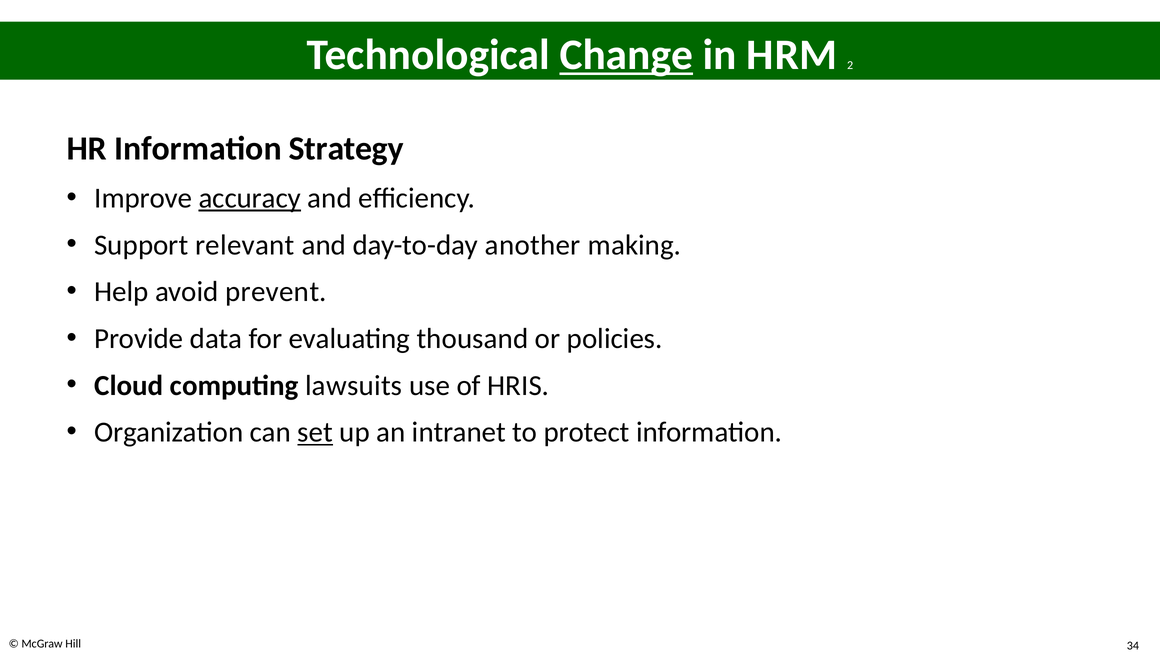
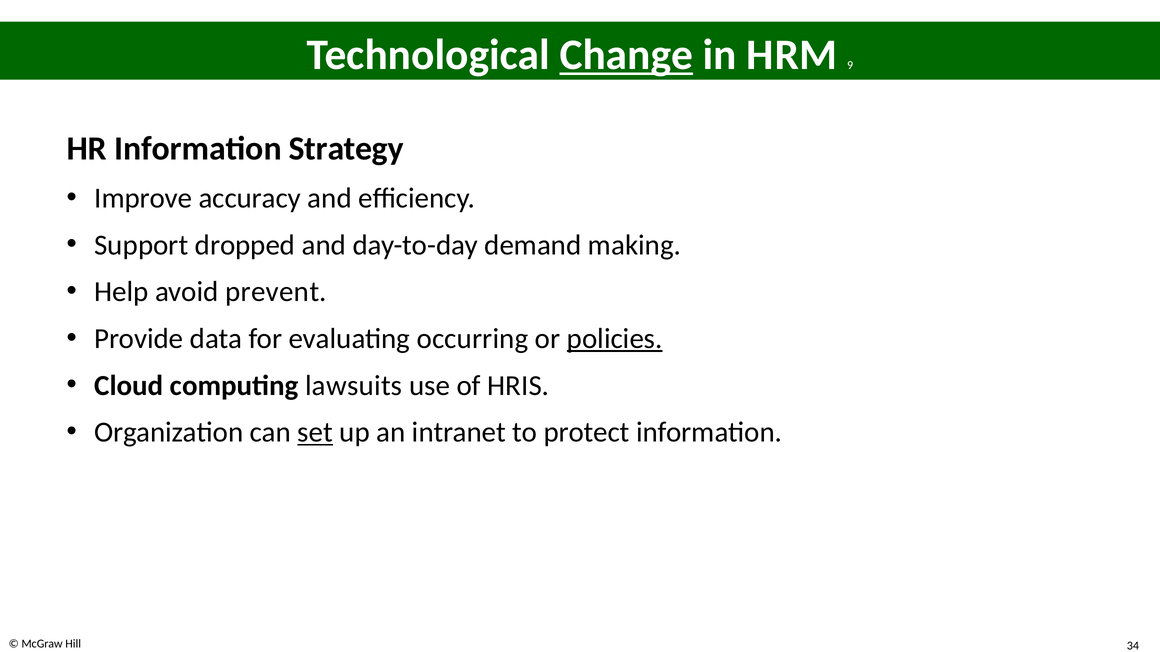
2: 2 -> 9 (850, 66)
accuracy underline: present -> none (250, 198)
relevant: relevant -> dropped (245, 245)
another: another -> demand (533, 245)
thousand: thousand -> occurring (472, 339)
policies underline: none -> present (615, 339)
